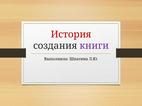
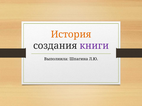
История colour: red -> orange (71, 35)
